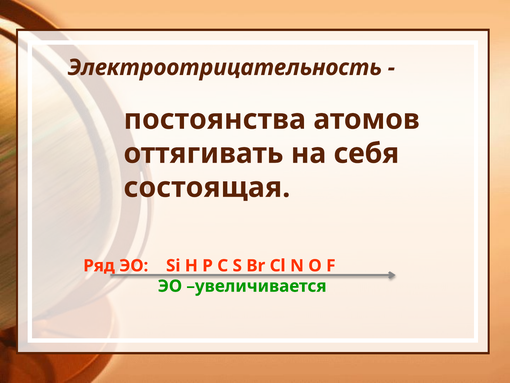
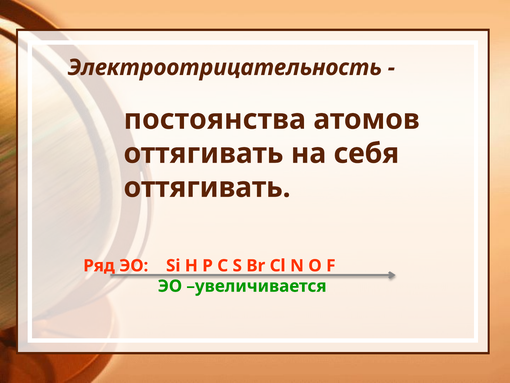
состоящая: состоящая -> оттягивать (207, 187)
